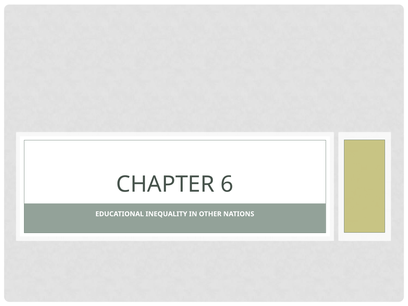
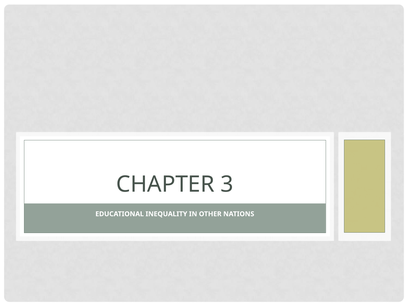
6: 6 -> 3 (227, 184)
